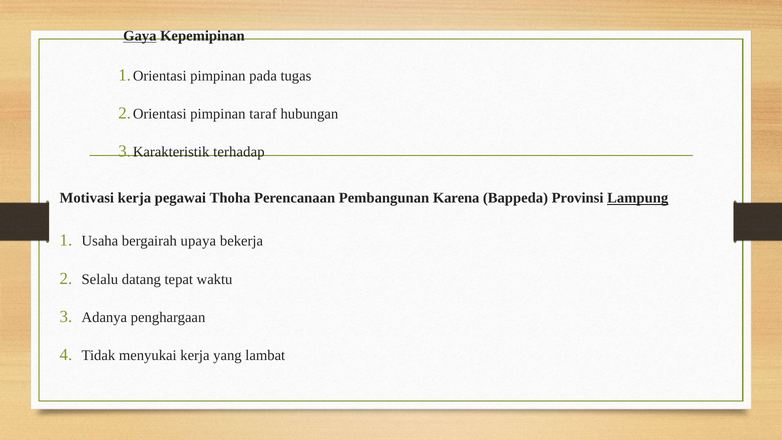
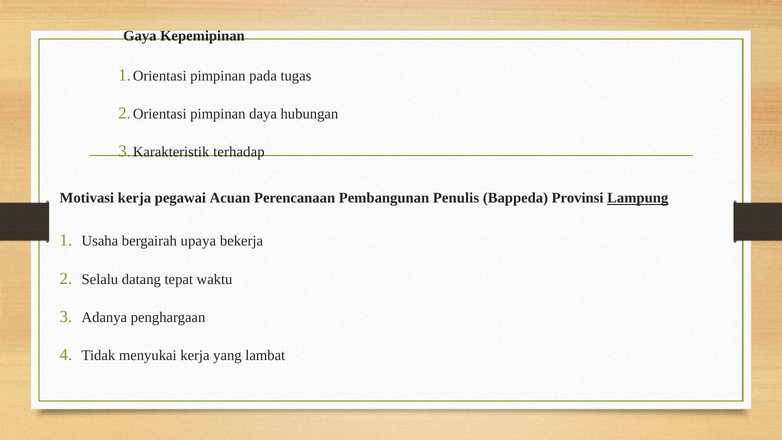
Gaya underline: present -> none (140, 36)
taraf: taraf -> daya (263, 114)
Thoha: Thoha -> Acuan (230, 198)
Karena: Karena -> Penulis (456, 198)
